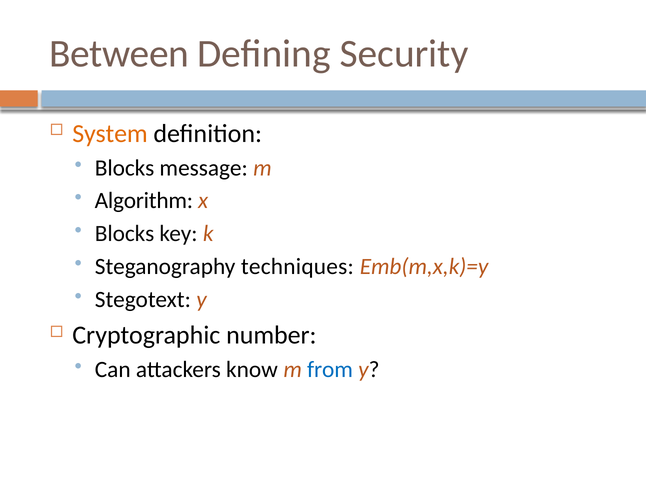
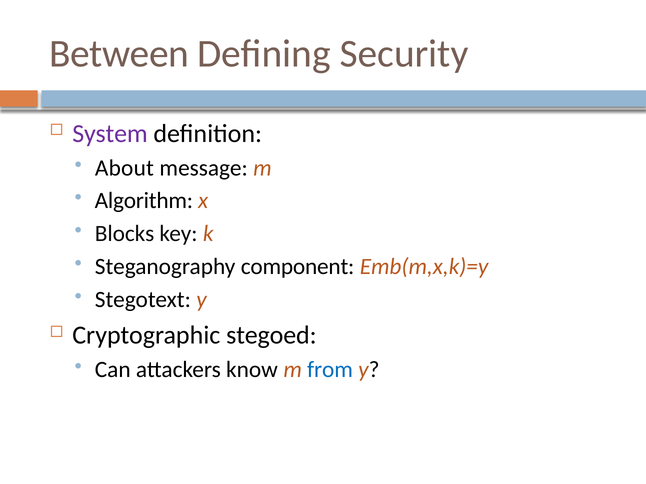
System colour: orange -> purple (110, 134)
Blocks: Blocks -> About (124, 168)
techniques: techniques -> component (298, 267)
number: number -> stegoed (271, 336)
